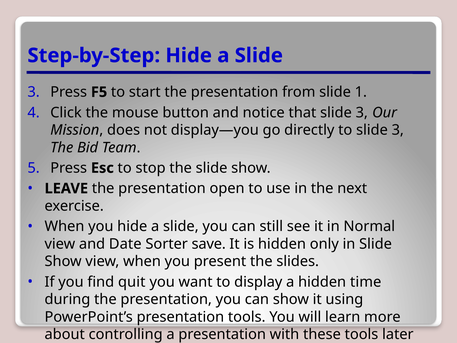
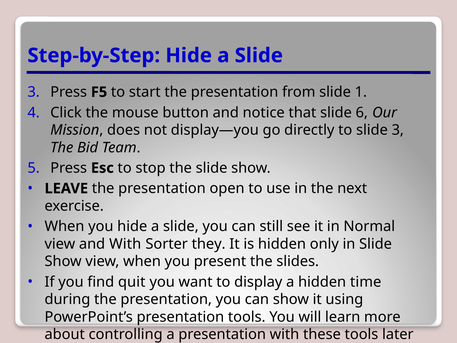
that slide 3: 3 -> 6 (362, 112)
and Date: Date -> With (125, 244)
save: save -> they (209, 244)
